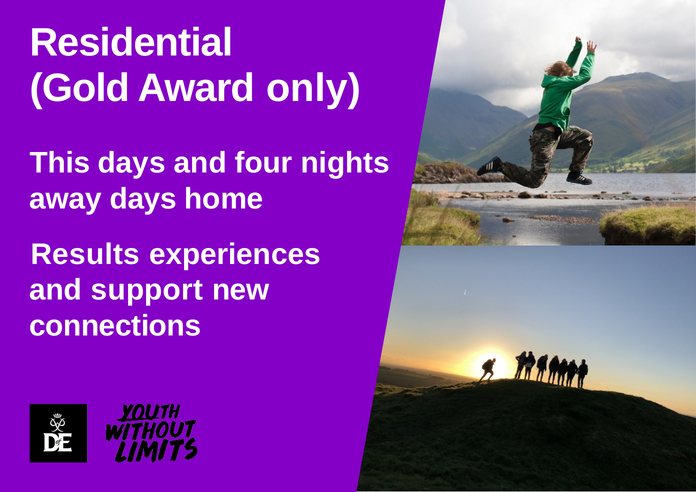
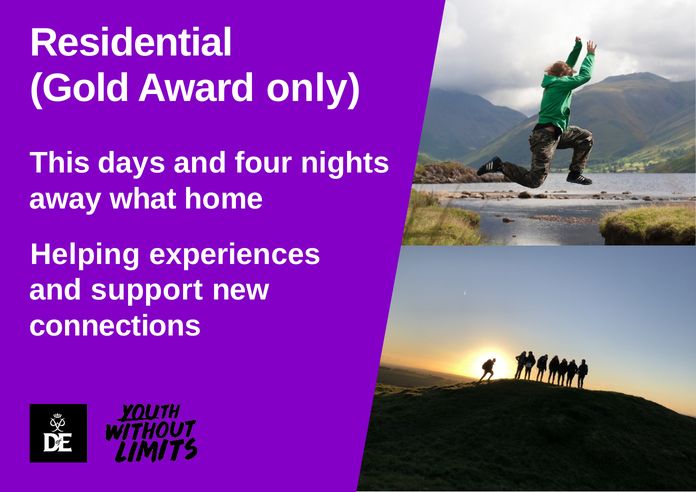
away days: days -> what (143, 199)
Results: Results -> Helping (85, 254)
